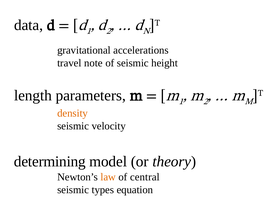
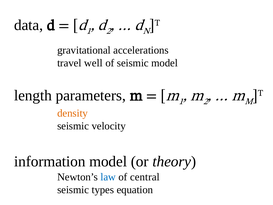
note: note -> well (93, 63)
seismic height: height -> model (165, 63)
determining: determining -> information (50, 161)
law colour: orange -> blue (108, 177)
